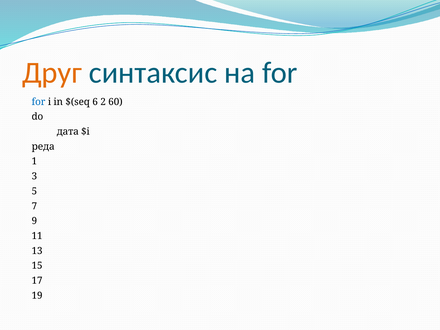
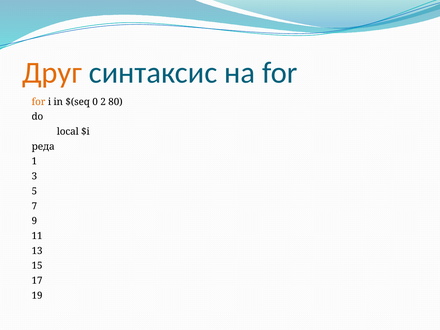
for colour: blue -> orange (39, 102)
6: 6 -> 0 (95, 102)
60: 60 -> 80 (115, 102)
дата: дата -> local (68, 132)
